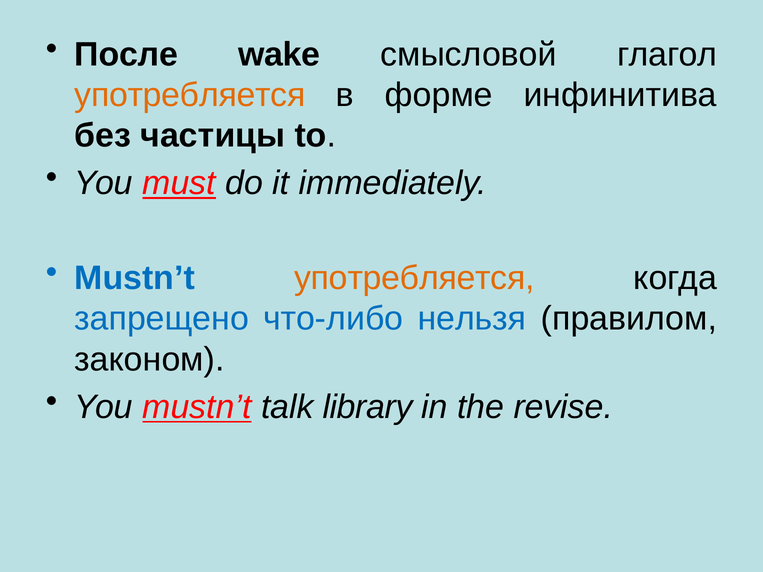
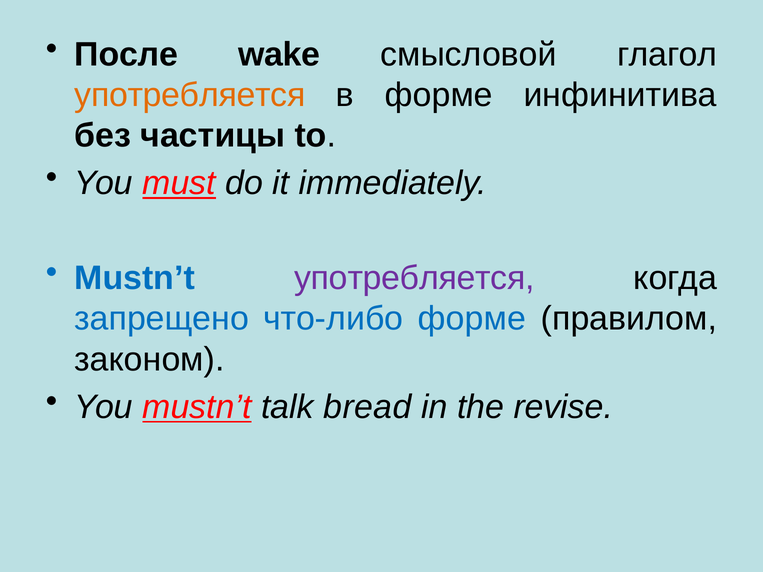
употребляется colour: orange -> purple (414, 278)
что-либо нельзя: нельзя -> форме (472, 319)
library: library -> bread (367, 407)
